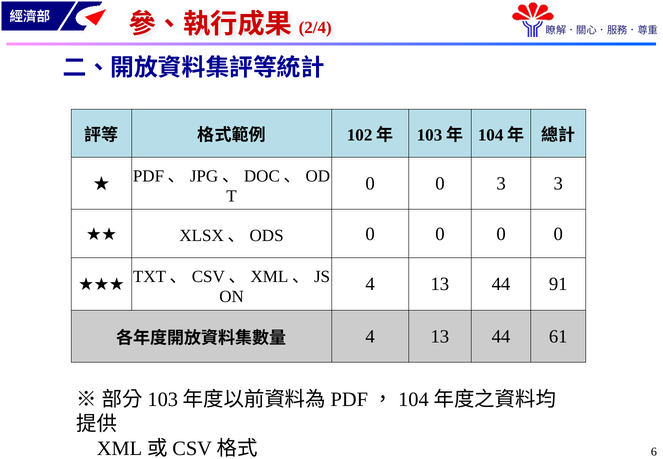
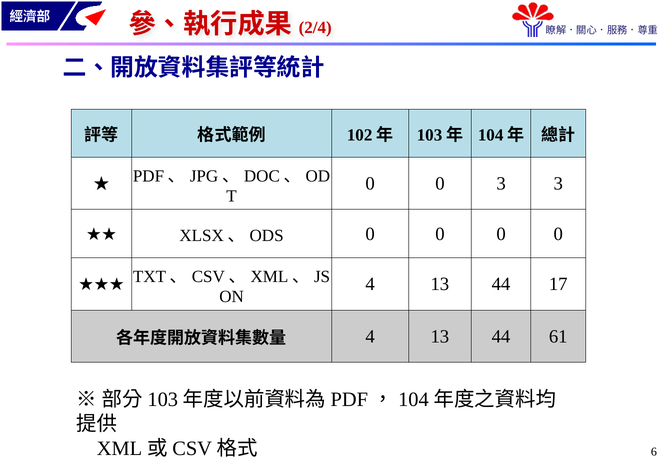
91: 91 -> 17 (558, 284)
